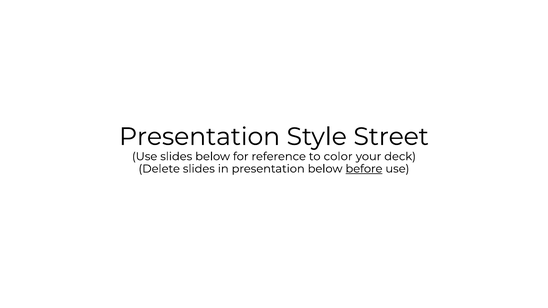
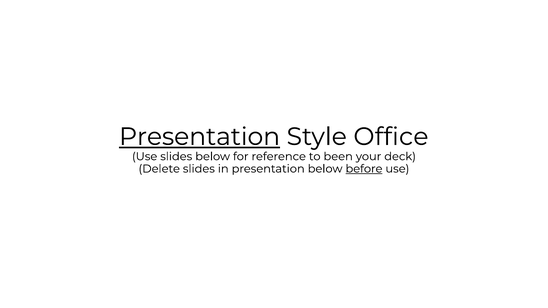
Presentation underline: none -> present (200, 137)
Street: Street -> Office (391, 137)
color: color -> been (338, 157)
